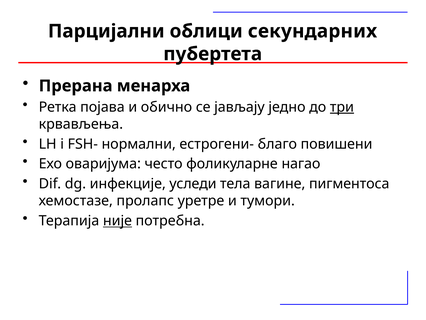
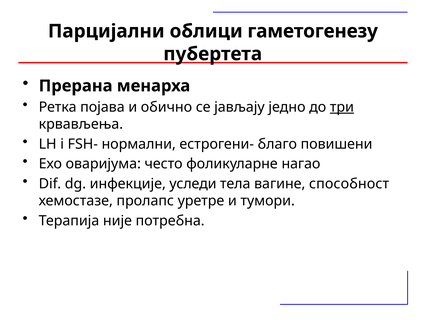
секундарних: секундарних -> гаметогенезу (313, 31)
пигментоса: пигментоса -> способност (349, 184)
није underline: present -> none (117, 220)
